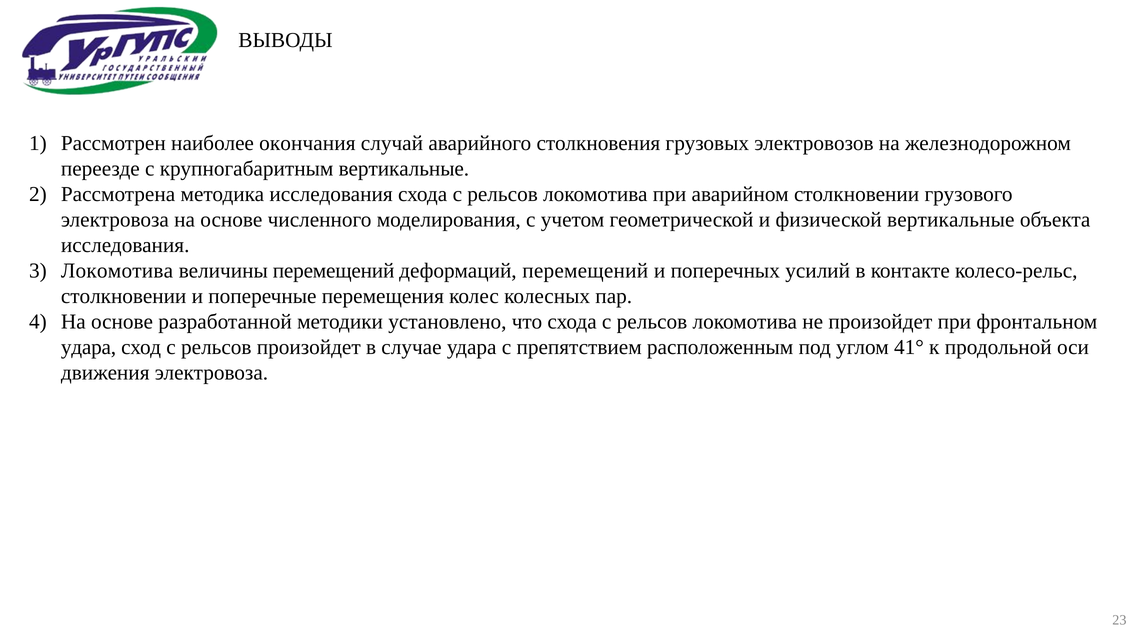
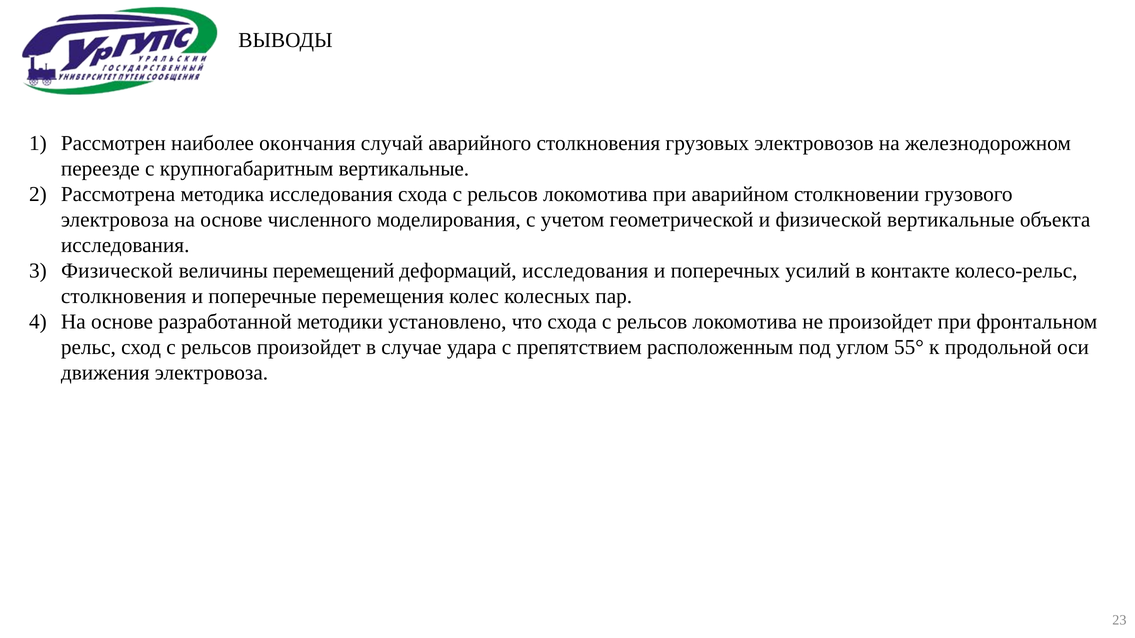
Локомотива: Локомотива -> Физической (117, 271)
деформаций перемещений: перемещений -> исследования (585, 271)
столкновении: столкновении -> столкновения (124, 296)
удара: удара -> рельс (88, 347)
41°: 41° -> 55° (909, 347)
